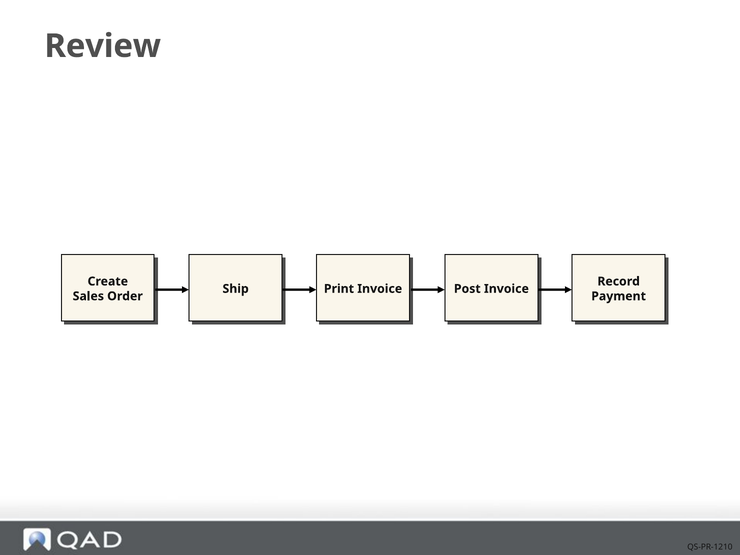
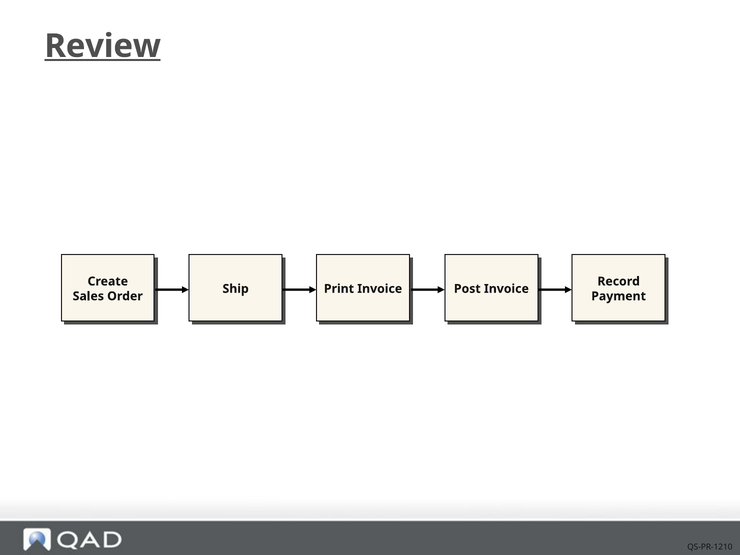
Review underline: none -> present (103, 46)
